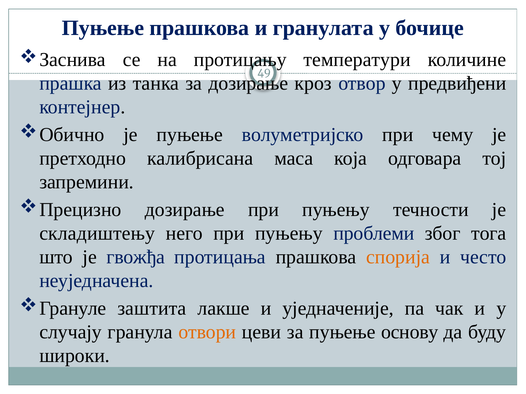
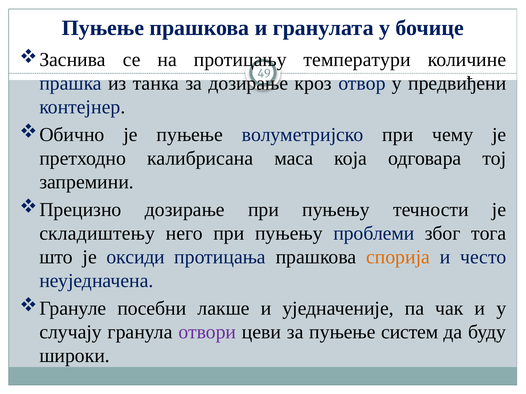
гвожђа: гвожђа -> оксиди (136, 257)
заштита: заштита -> посебни (152, 309)
отвори colour: orange -> purple (207, 332)
основу: основу -> систем (410, 332)
